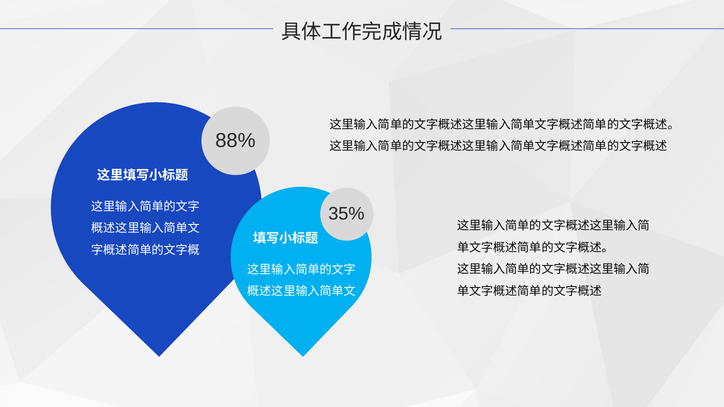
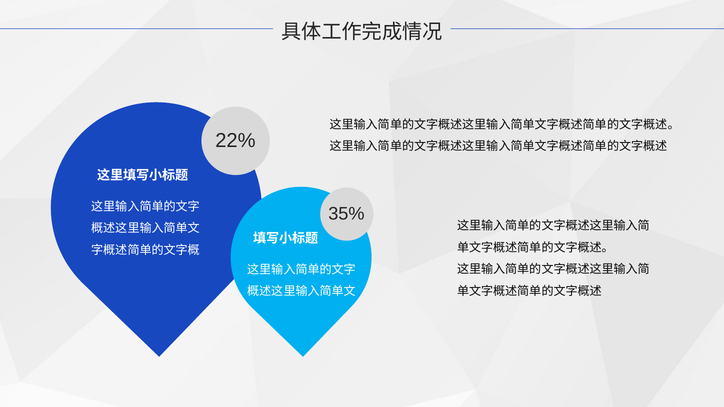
88%: 88% -> 22% (235, 141)
